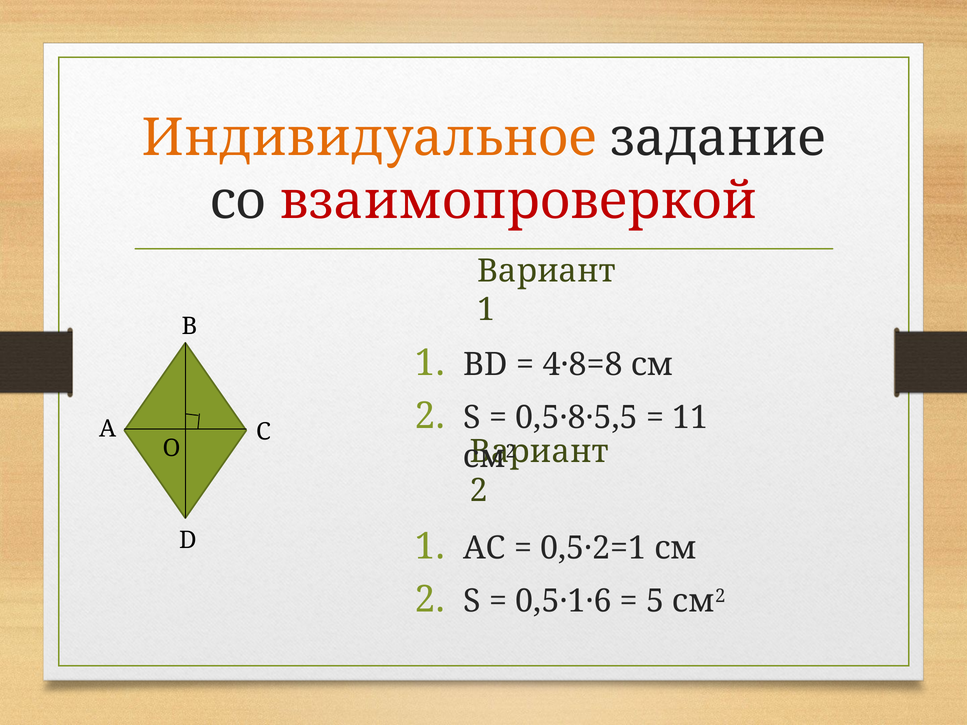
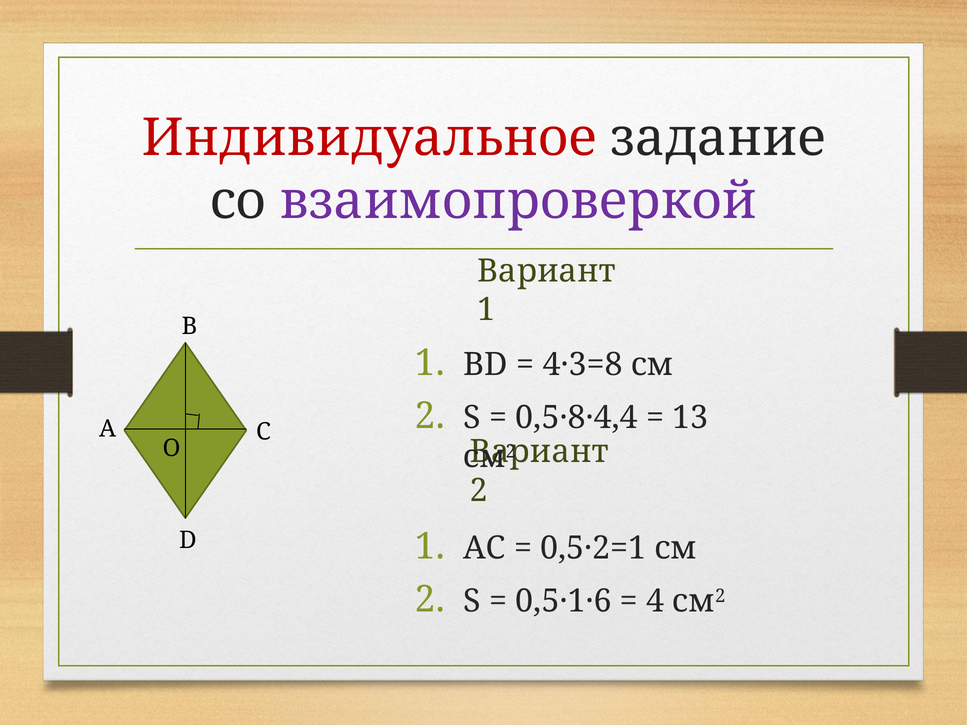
Индивидуальное colour: orange -> red (369, 138)
взаимопроверкой colour: red -> purple (519, 201)
4·8=8: 4·8=8 -> 4·3=8 (583, 365)
0,5·8·5,5: 0,5·8·5,5 -> 0,5·8·4,4 (577, 418)
11: 11 -> 13 (690, 418)
5: 5 -> 4 (655, 601)
